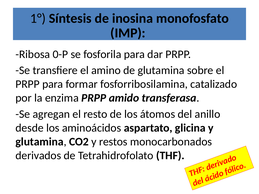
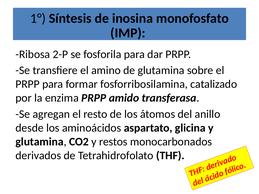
0-P: 0-P -> 2-P (60, 54)
